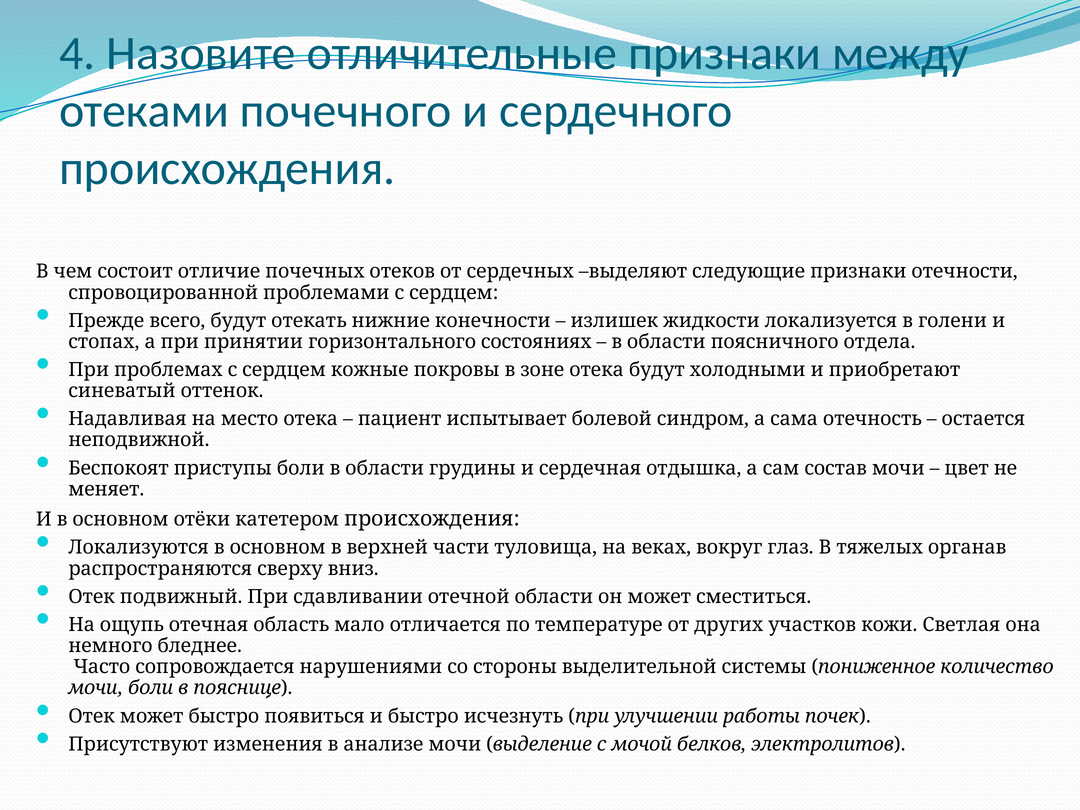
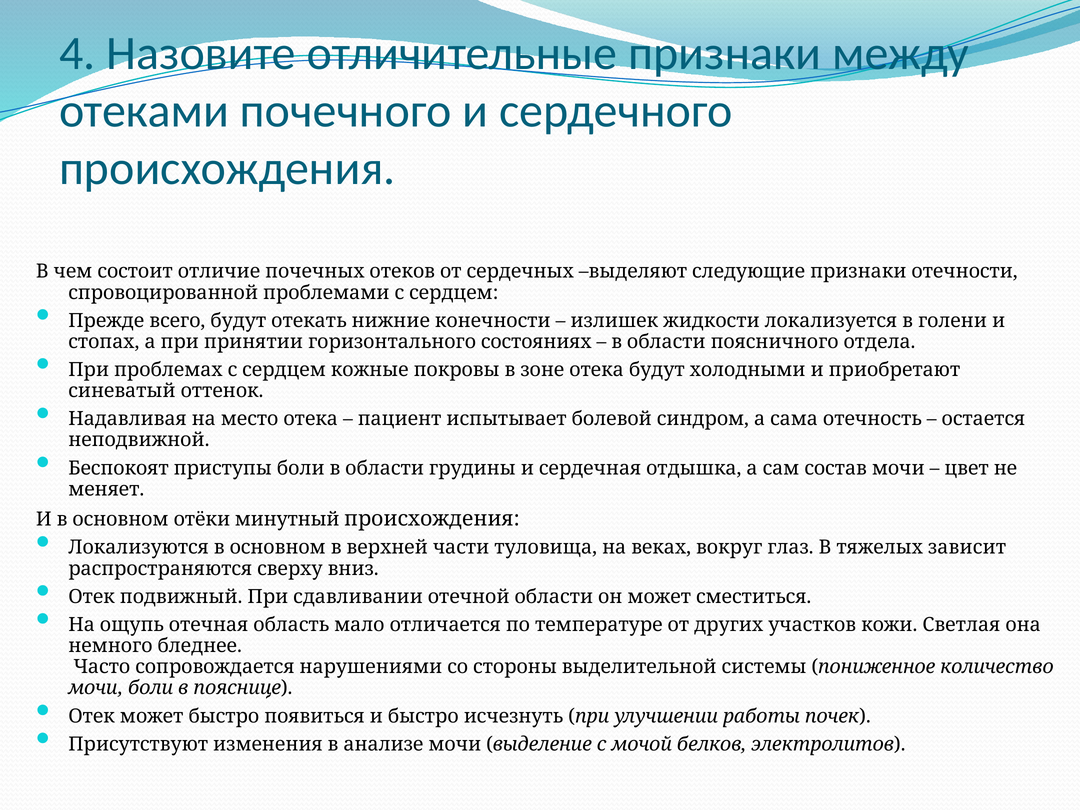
катетером: катетером -> минутный (287, 519)
органав: органав -> зависит (967, 548)
